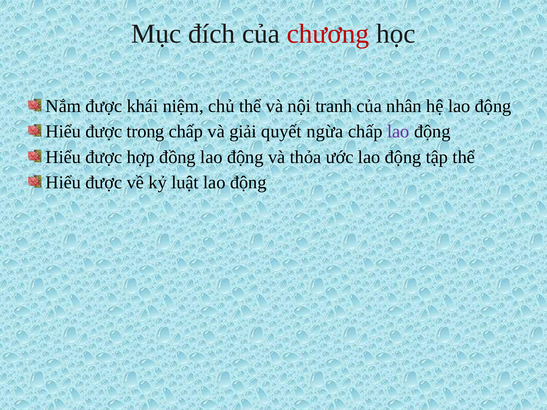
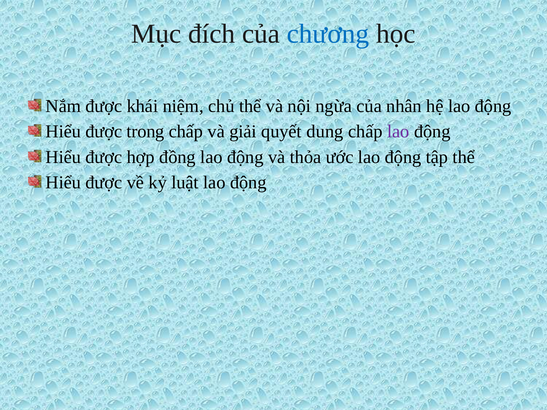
chương colour: red -> blue (328, 34)
tranh: tranh -> ngừa (334, 106)
ngừa: ngừa -> dung (325, 132)
